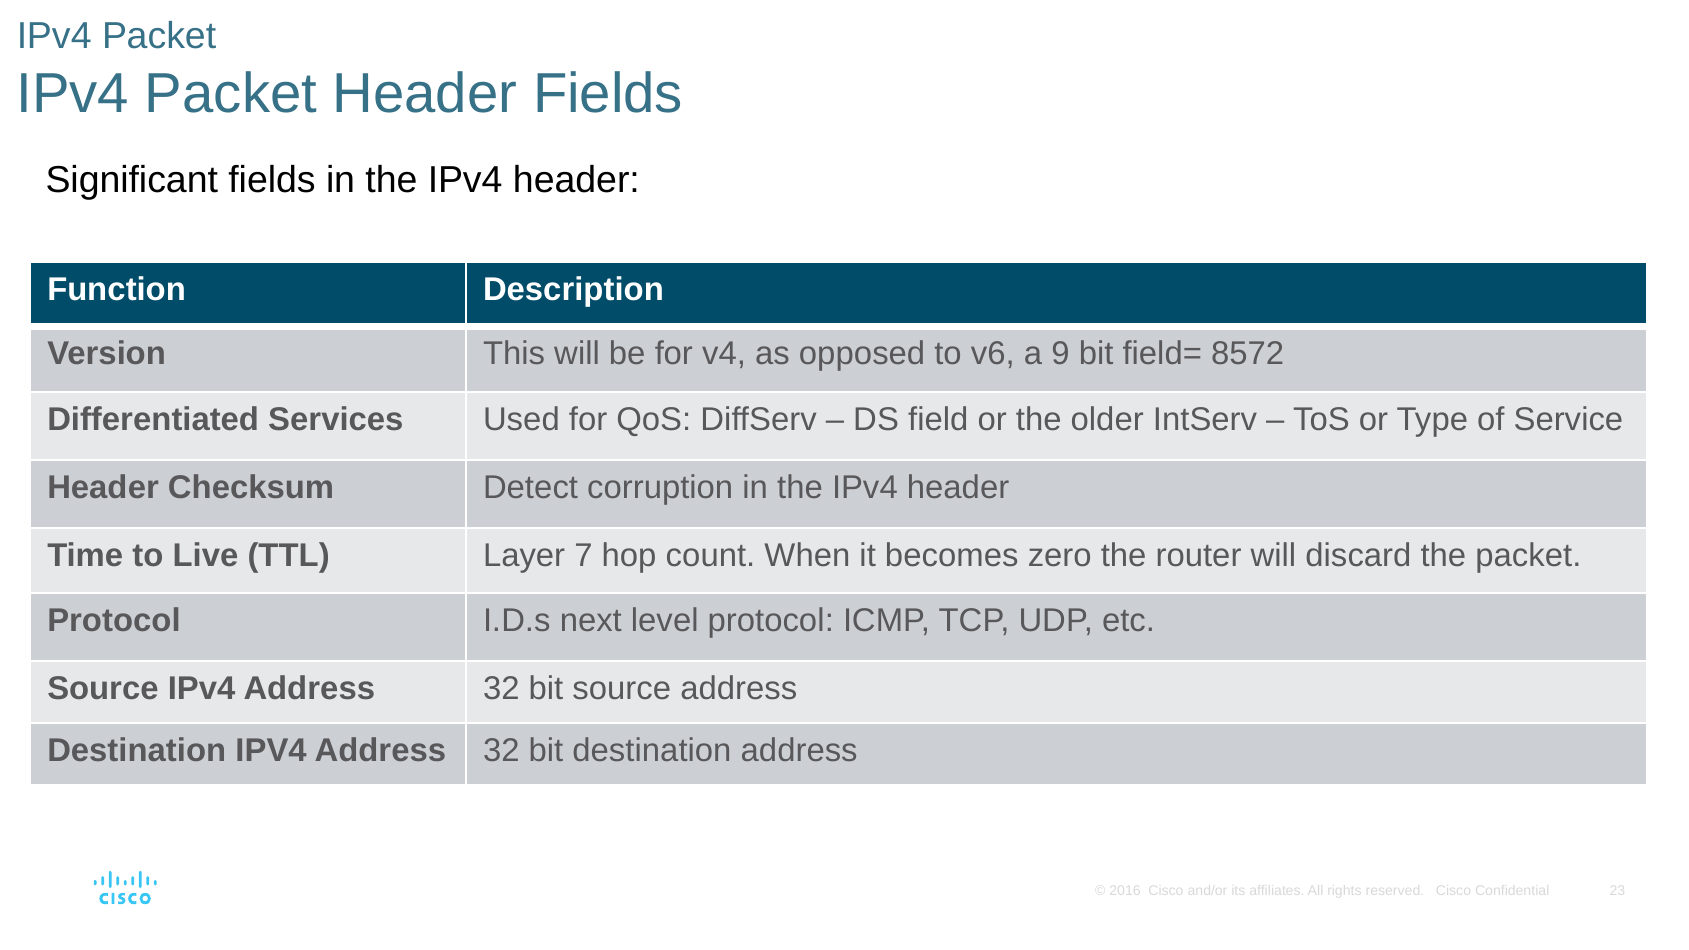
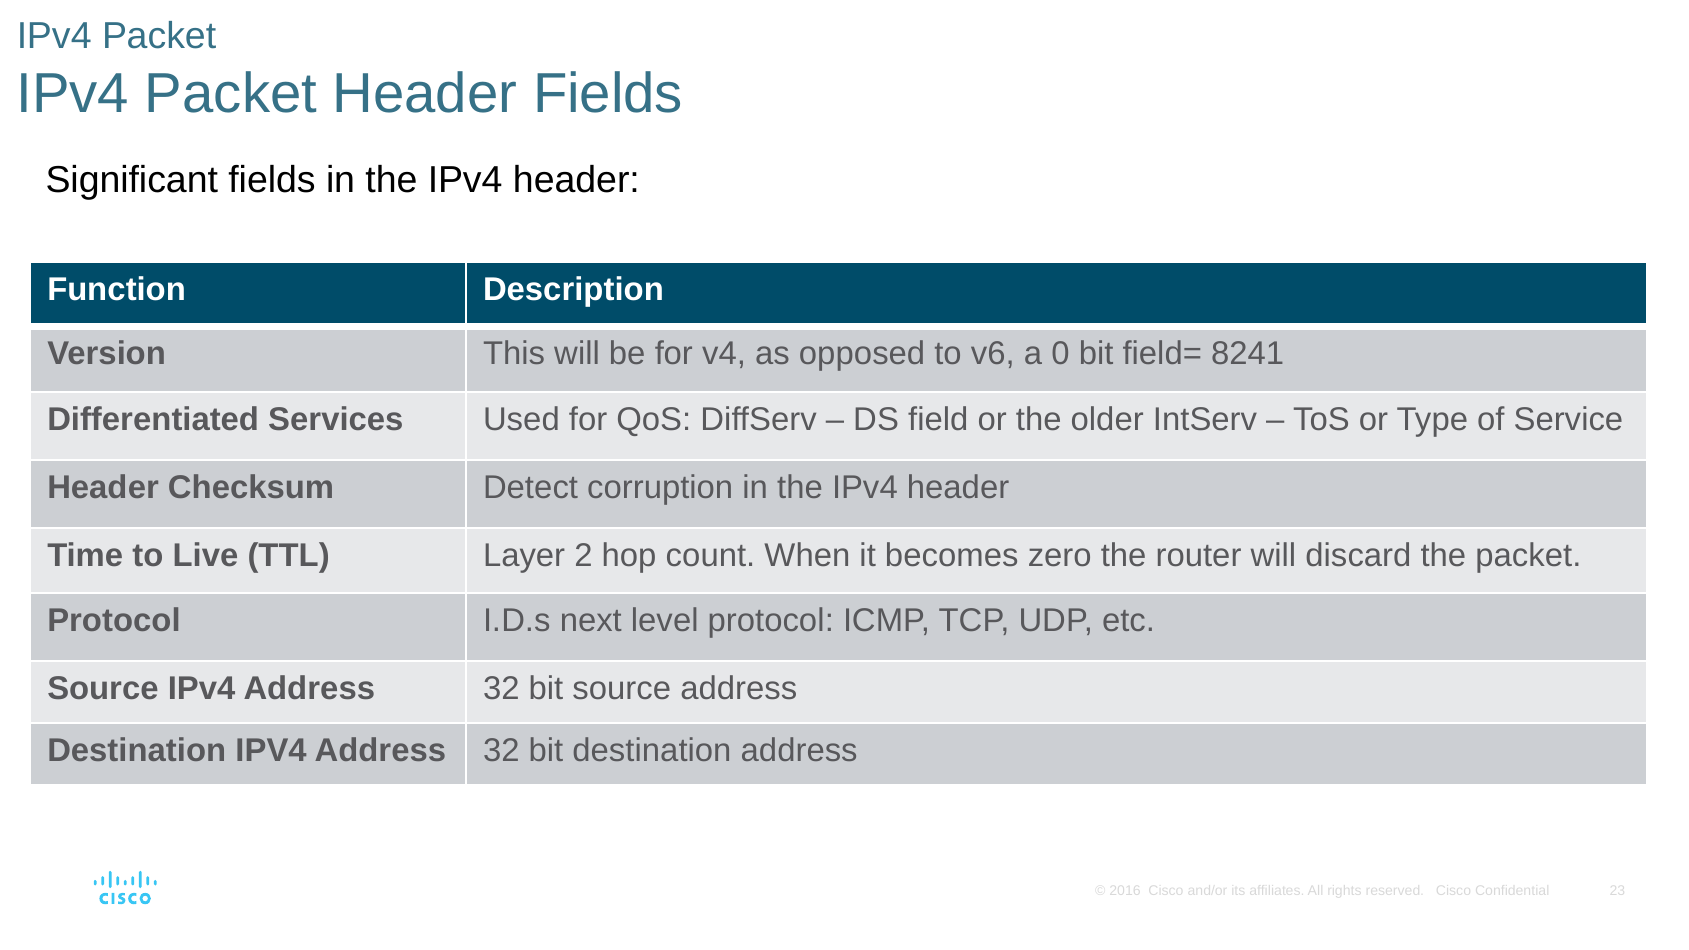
9: 9 -> 0 (1060, 354)
8572: 8572 -> 8241 (1248, 354)
7: 7 -> 2 (584, 556)
